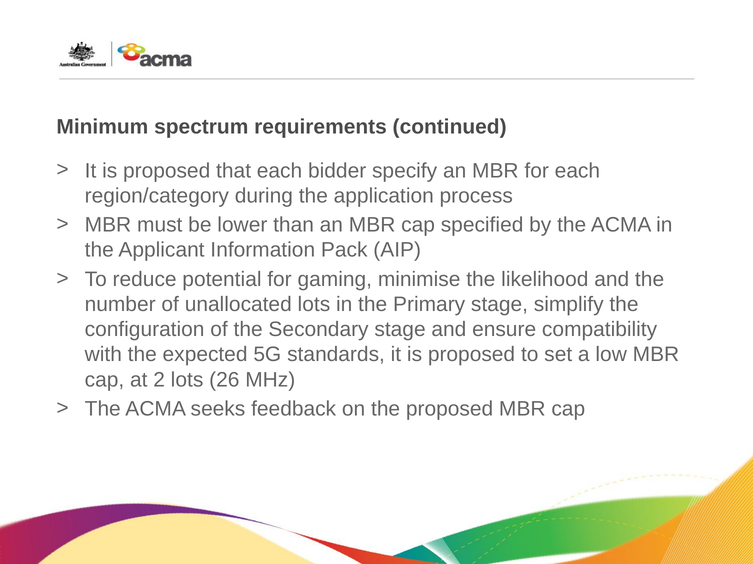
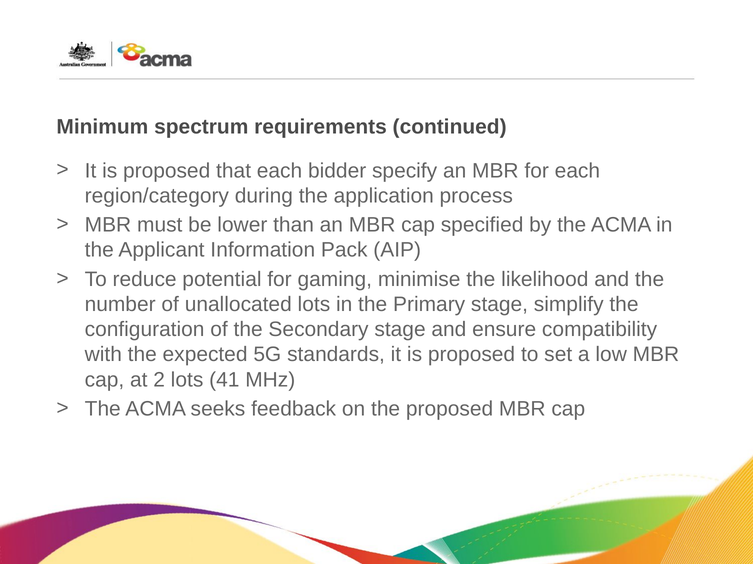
26: 26 -> 41 (224, 380)
